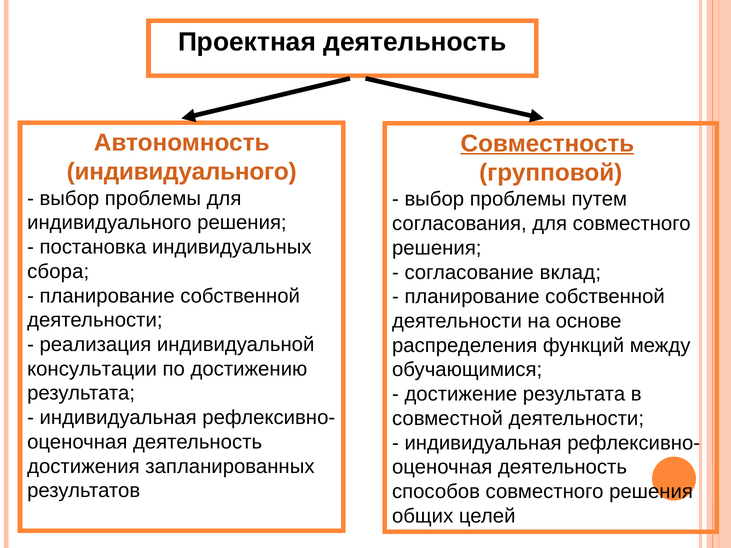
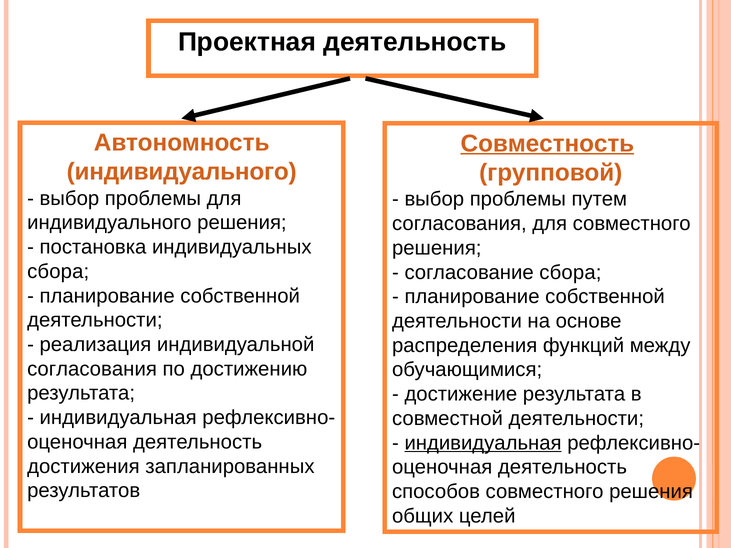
согласование вклад: вклад -> сбора (570, 272)
консультации: консультации -> согласования (92, 369)
индивидуальная underline: none -> present (483, 443)
